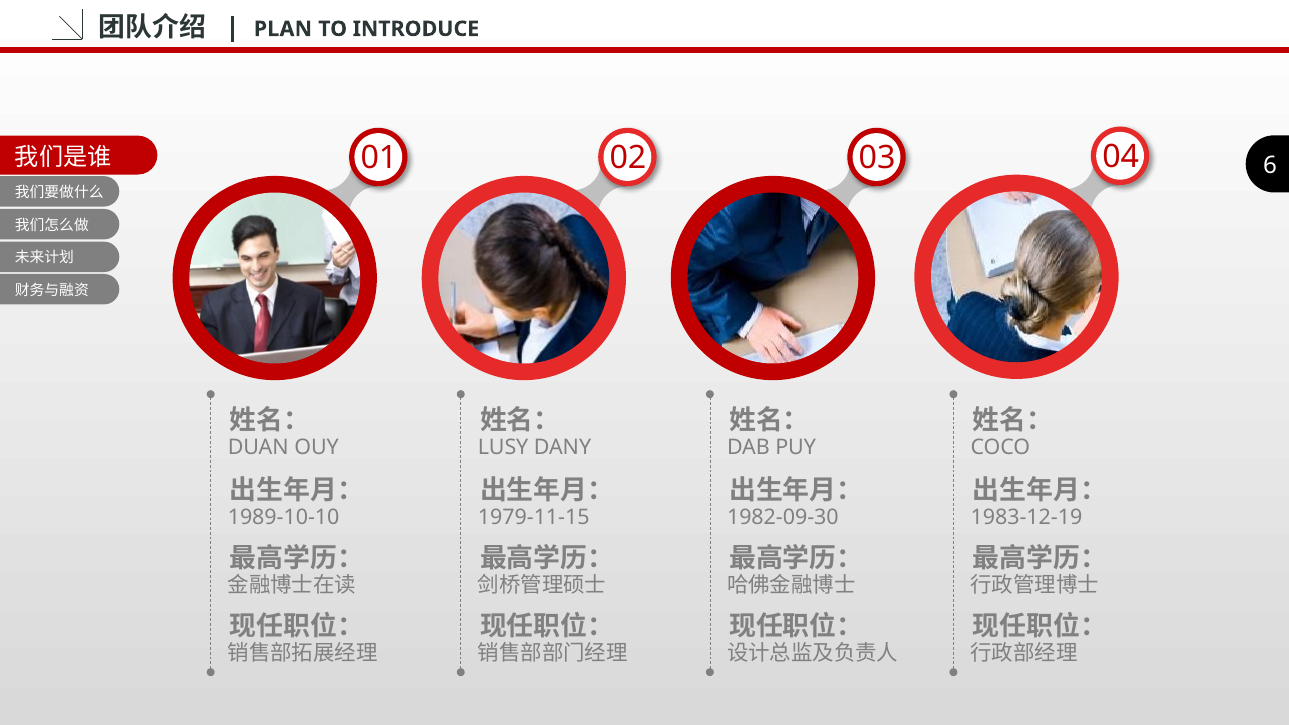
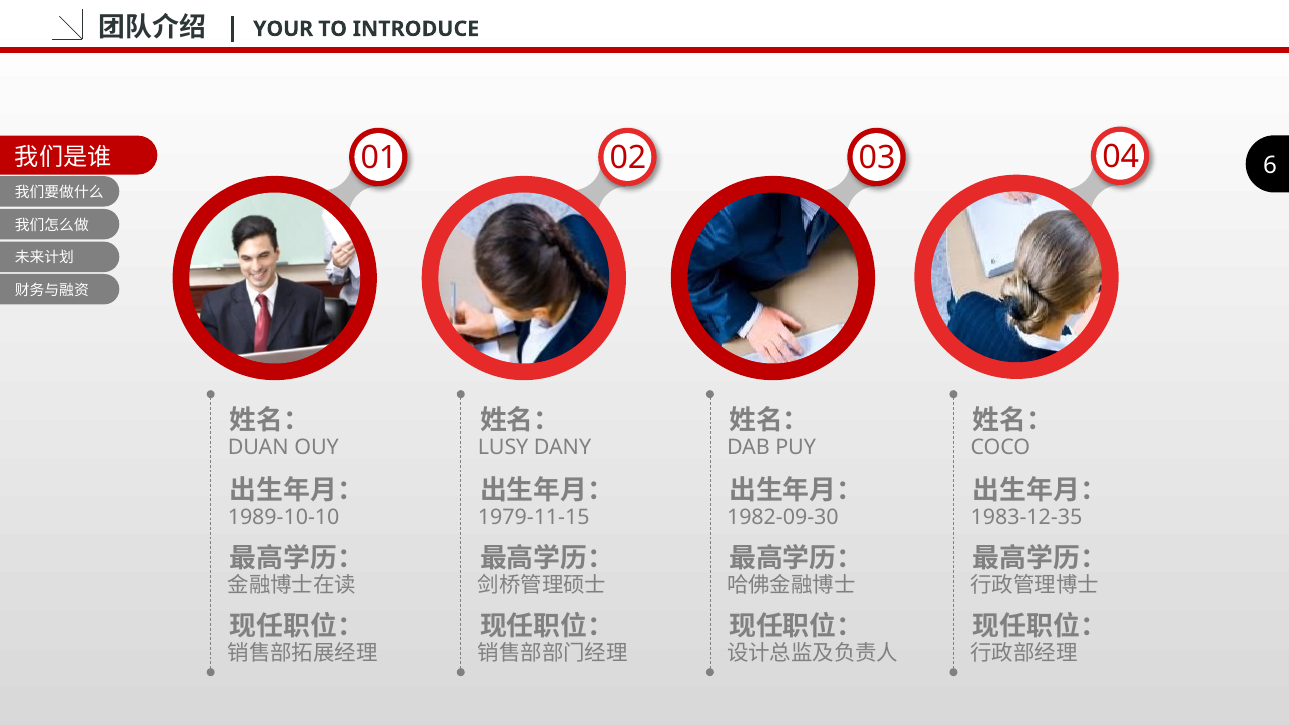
PLAN: PLAN -> YOUR (283, 29)
1983-12-19: 1983-12-19 -> 1983-12-35 (1026, 517)
